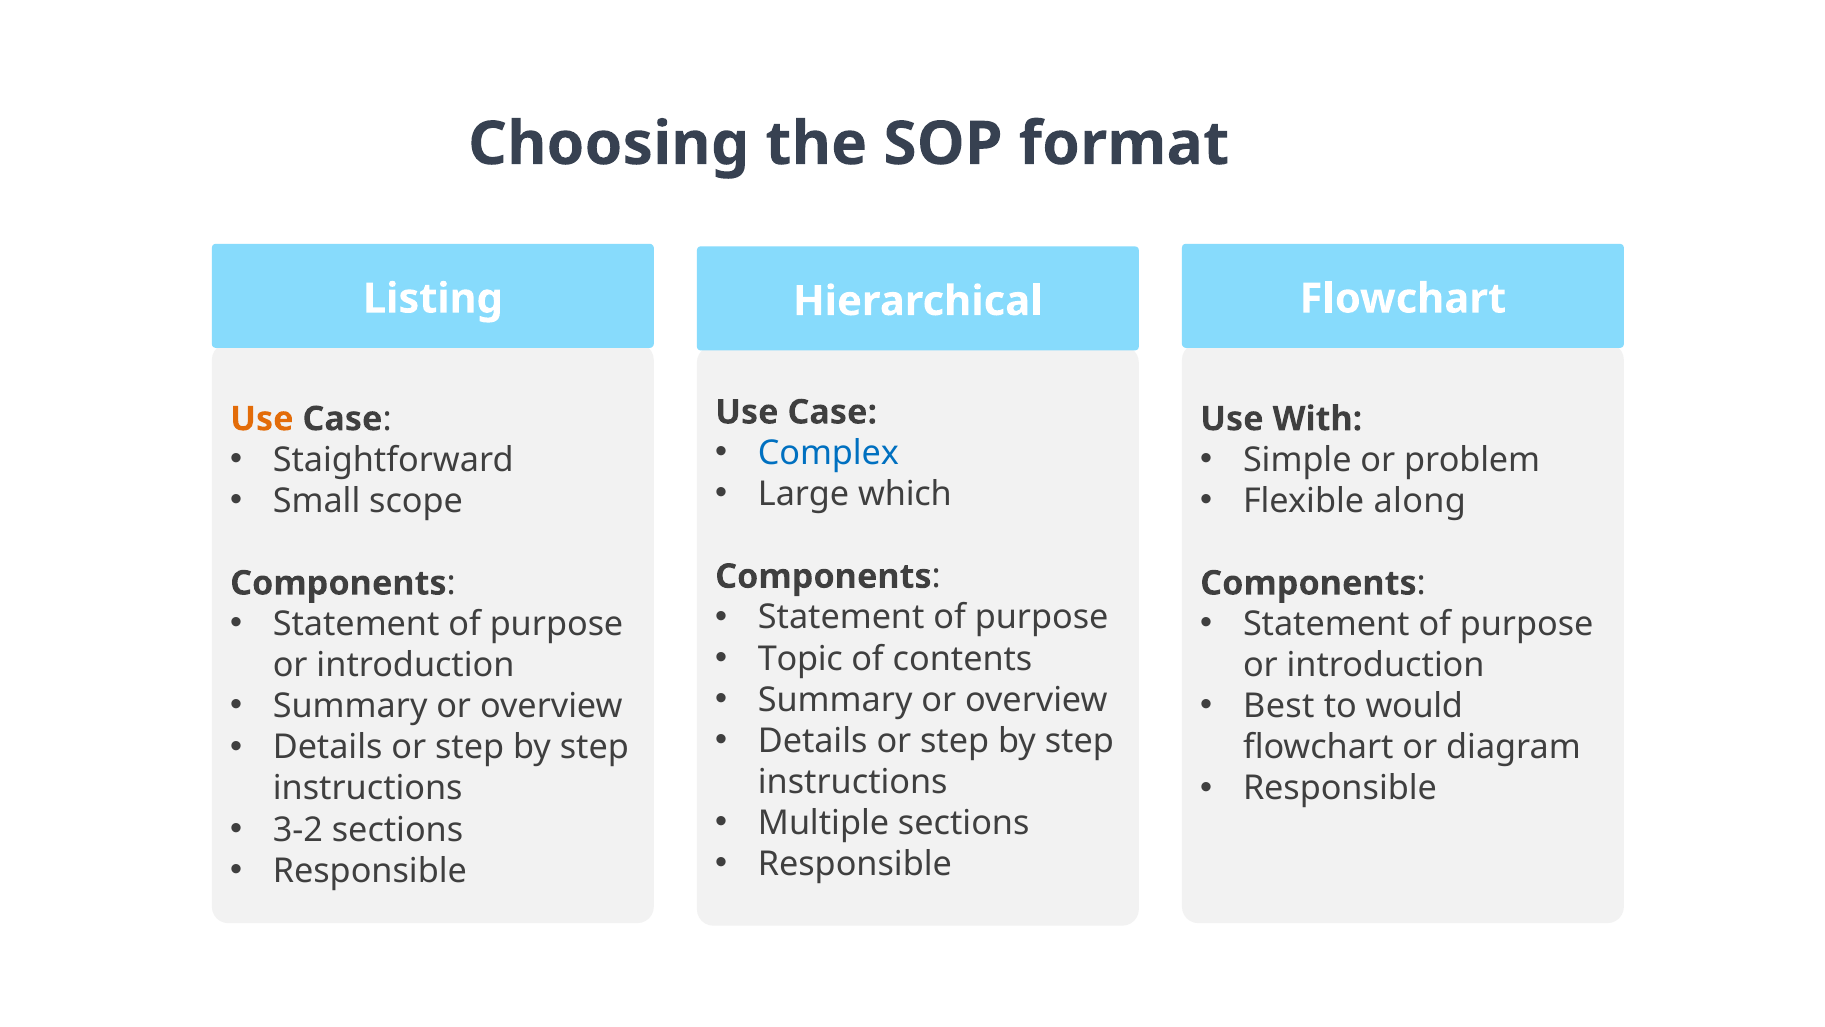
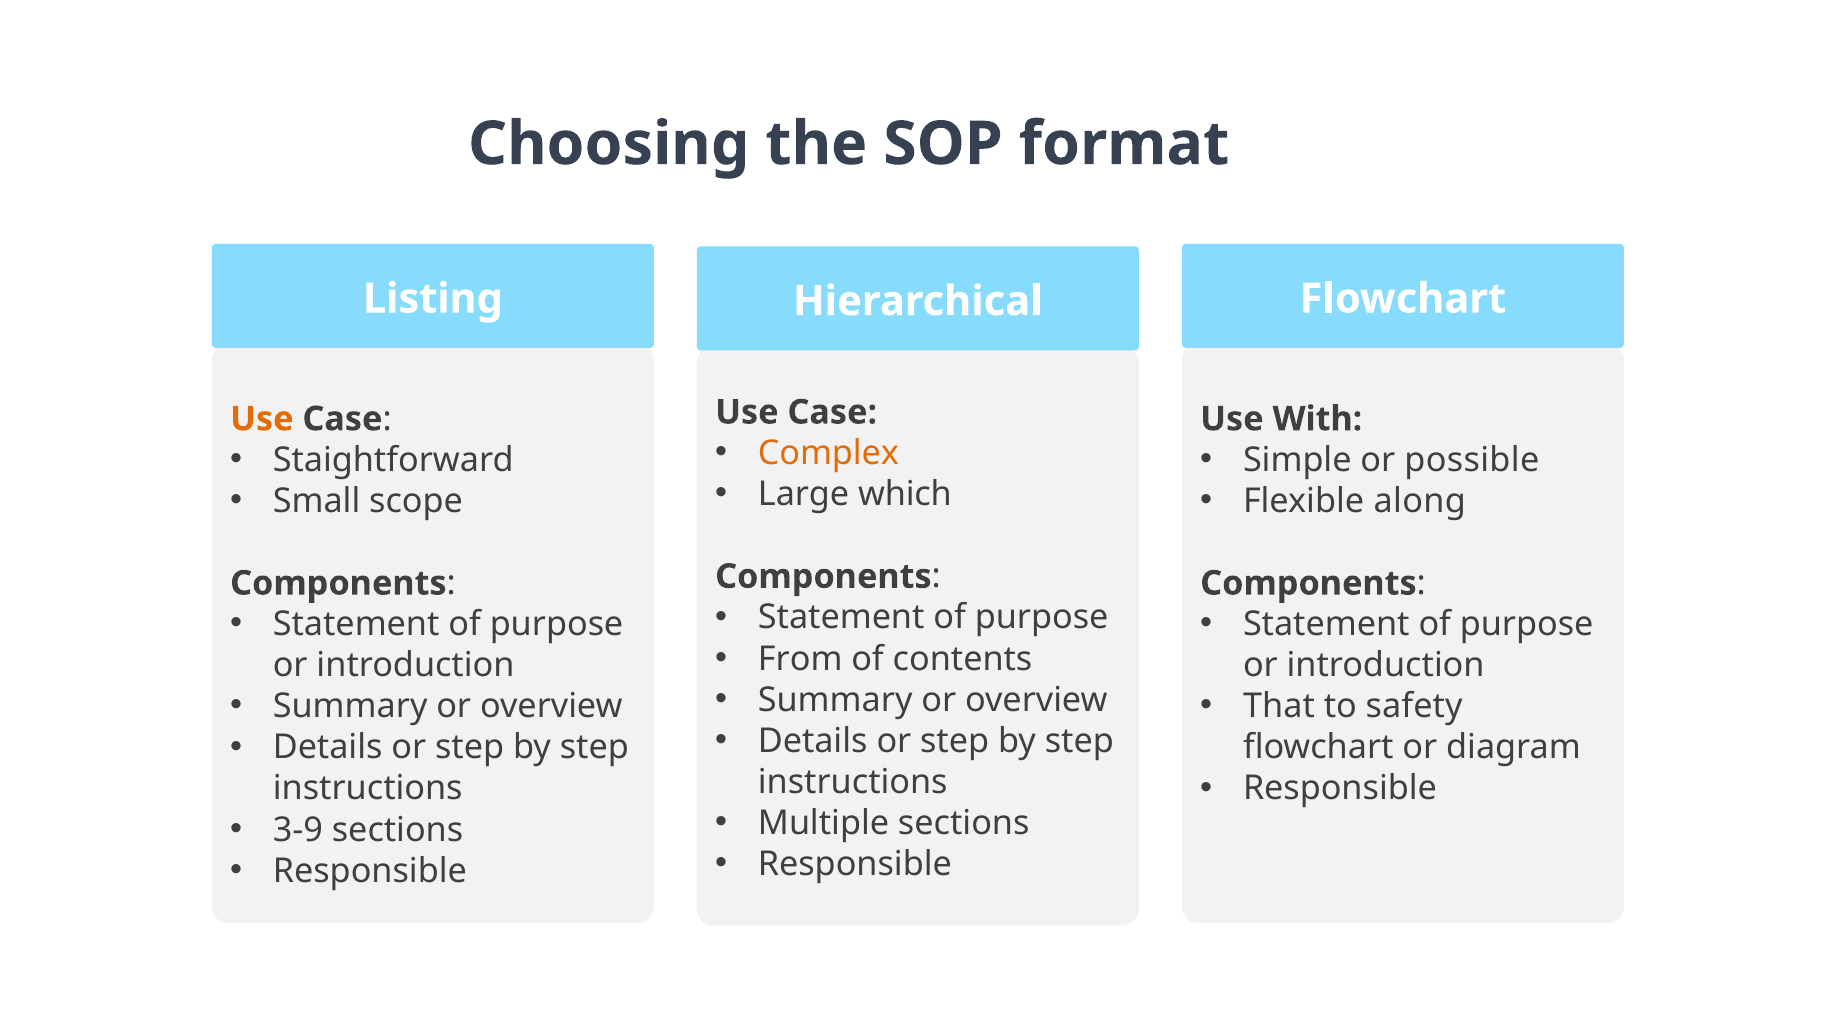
Complex colour: blue -> orange (828, 453)
problem: problem -> possible (1472, 460)
Topic: Topic -> From (800, 658)
Best: Best -> That (1279, 706)
would: would -> safety (1414, 706)
3-2: 3-2 -> 3-9 (298, 829)
